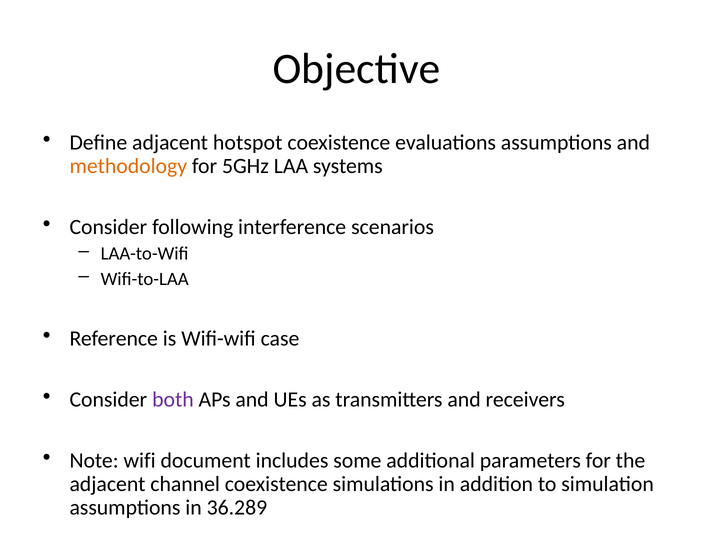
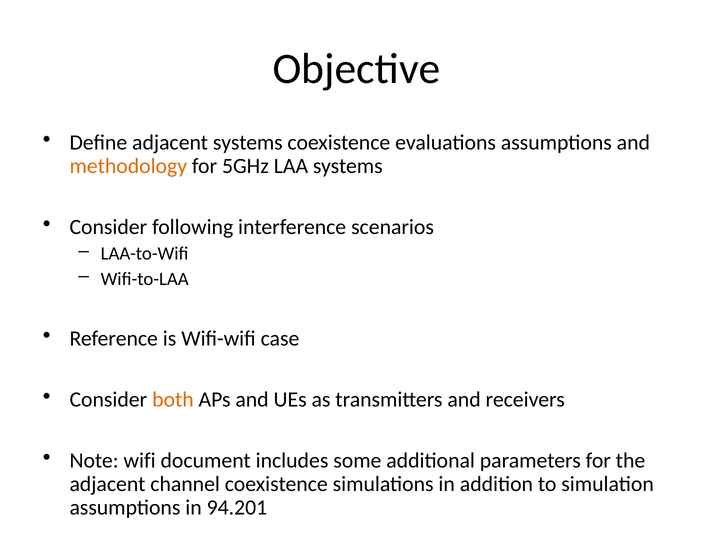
adjacent hotspot: hotspot -> systems (248, 143)
both colour: purple -> orange (173, 400)
36.289: 36.289 -> 94.201 (237, 508)
